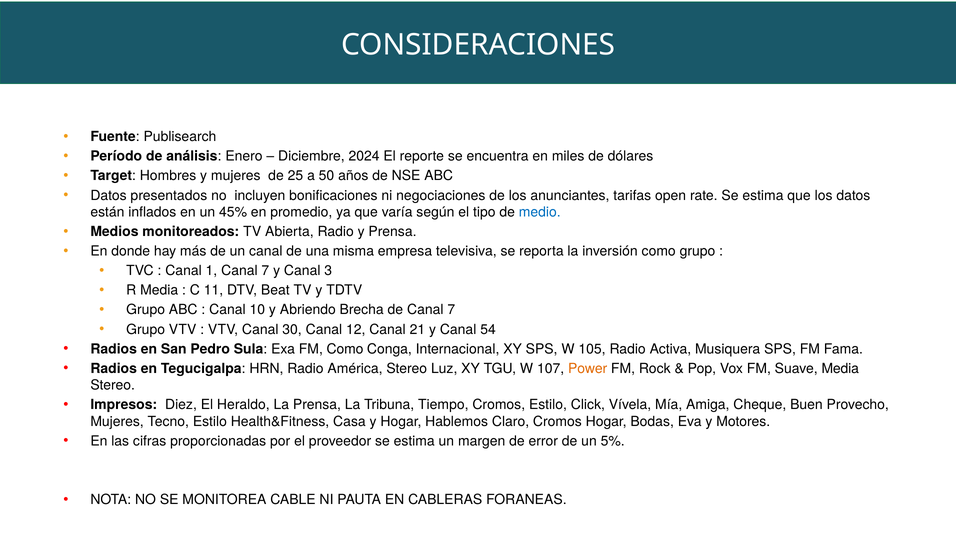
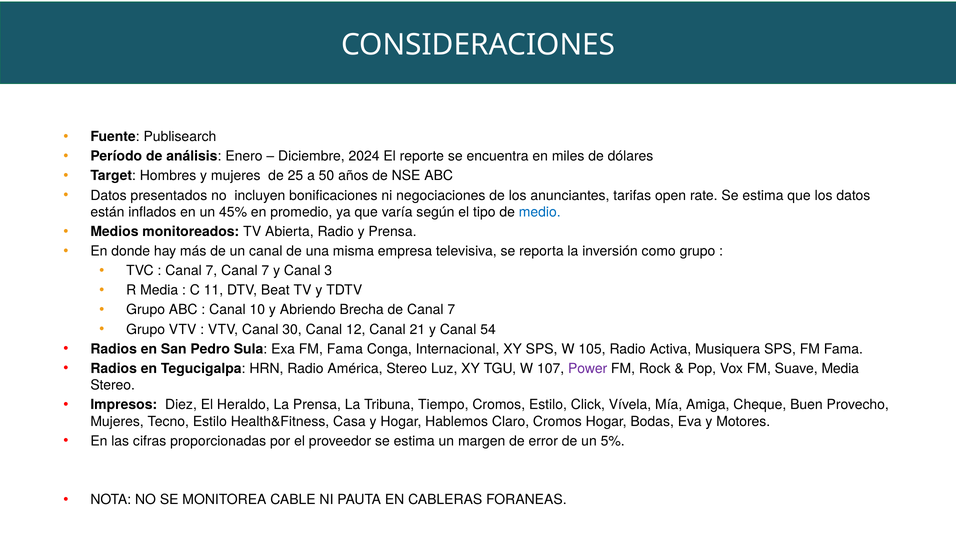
1: 1 -> 7 (211, 271)
Exa FM Como: Como -> Fama (345, 349)
Power colour: orange -> purple (588, 368)
